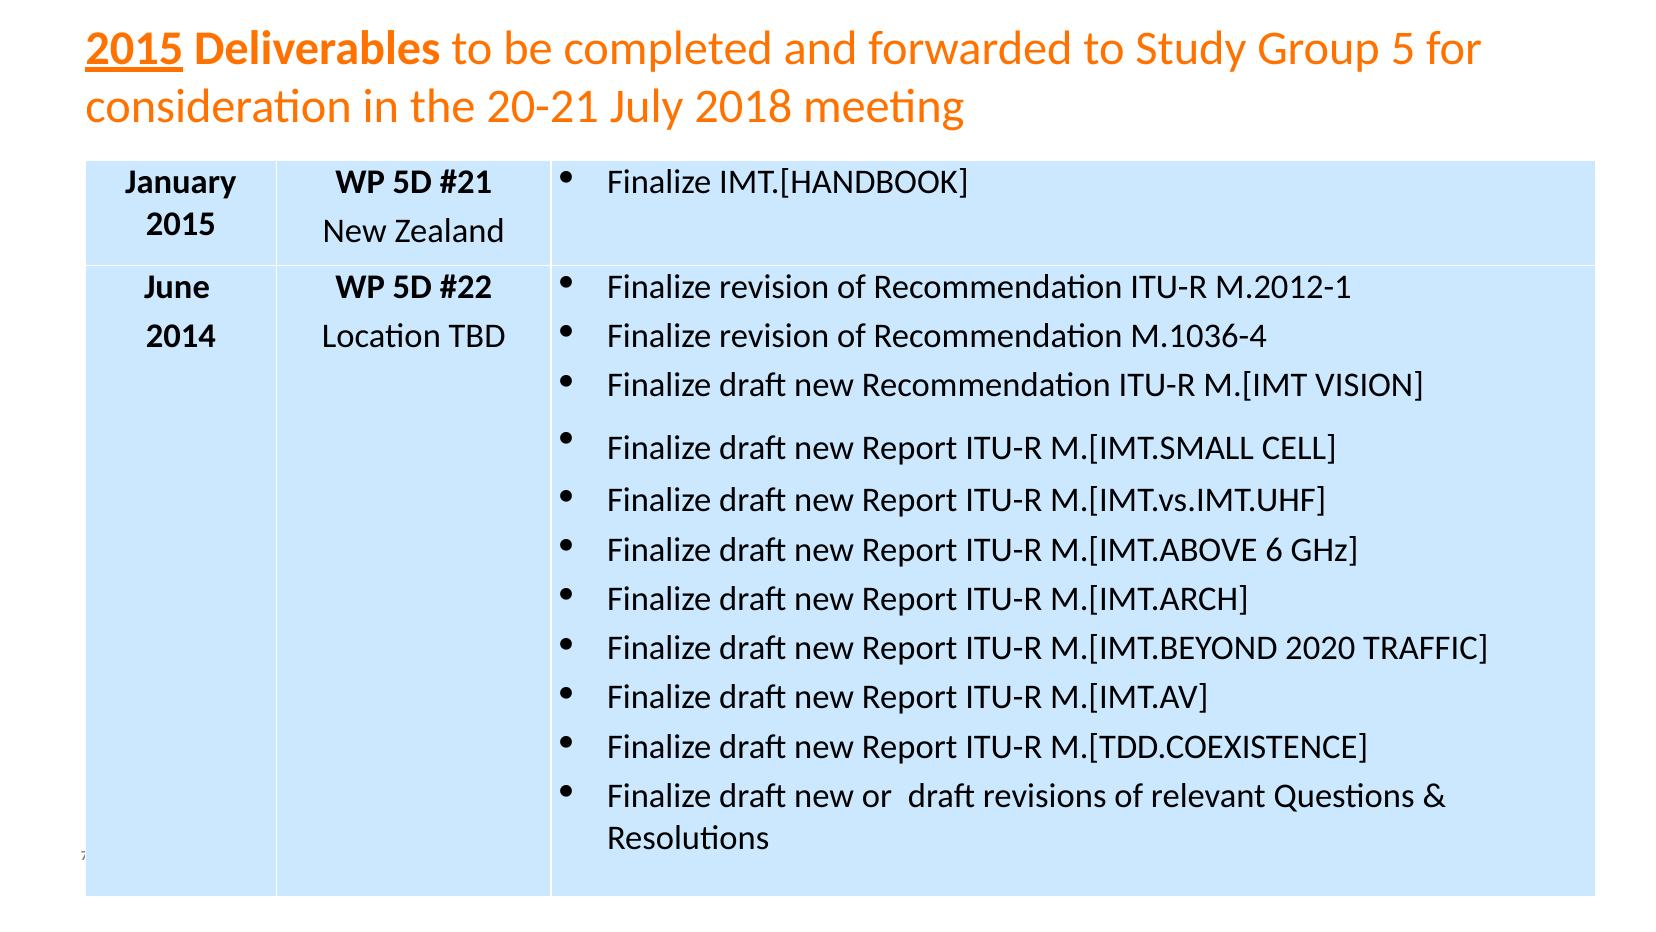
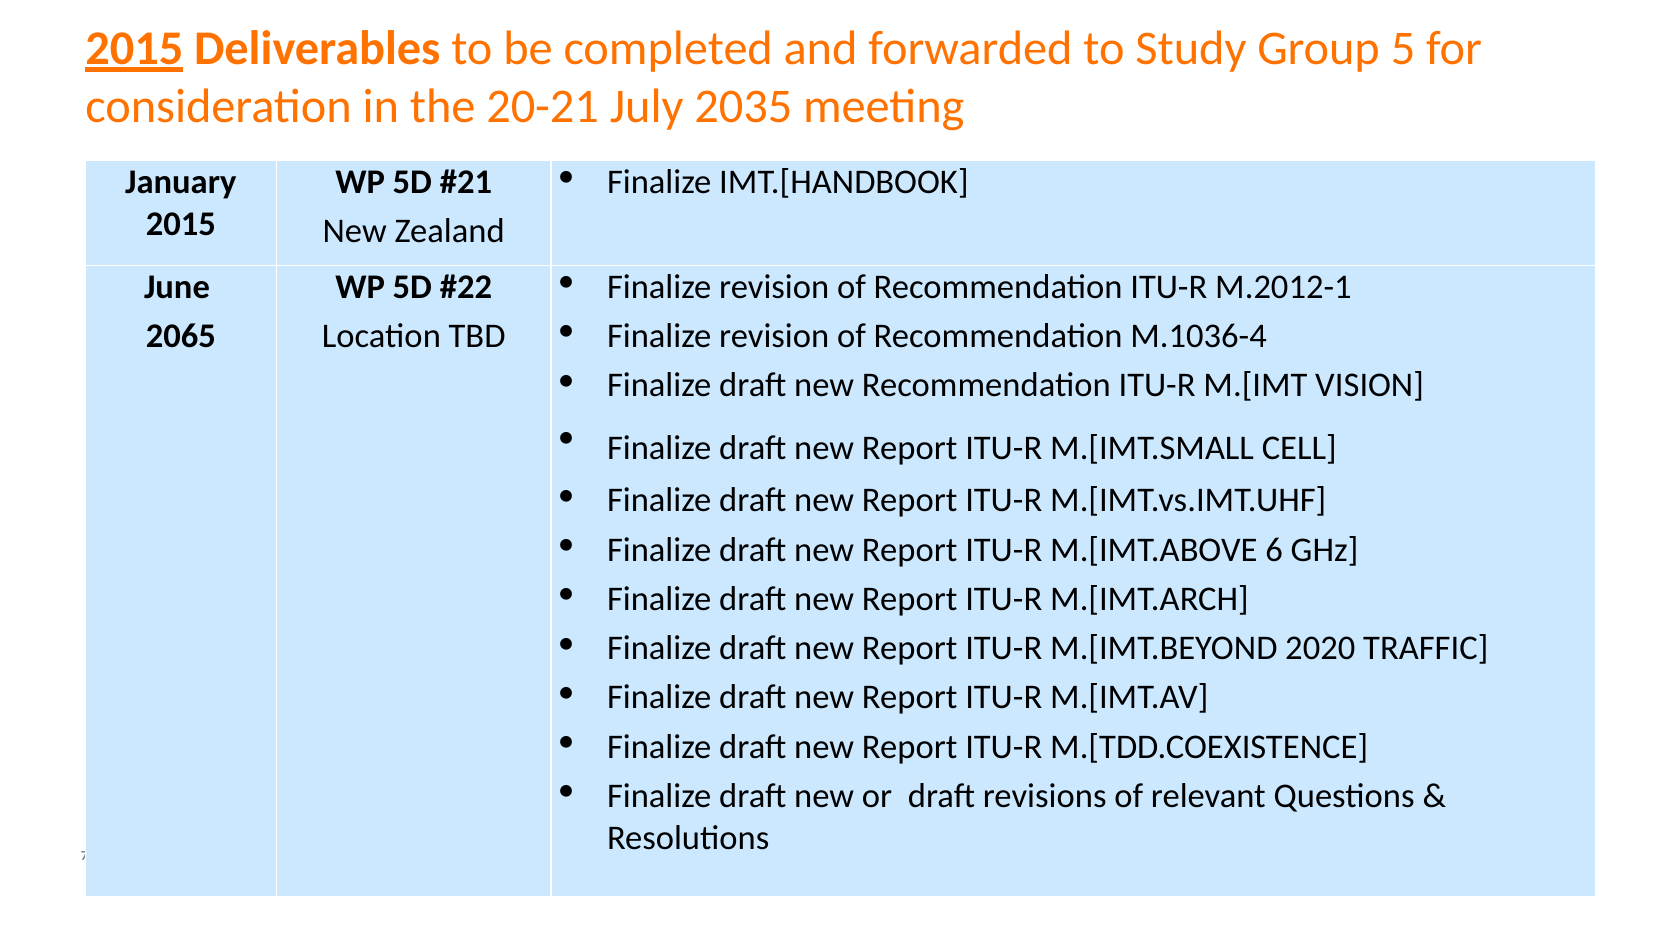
2018: 2018 -> 2035 (743, 107)
2014: 2014 -> 2065 (181, 336)
